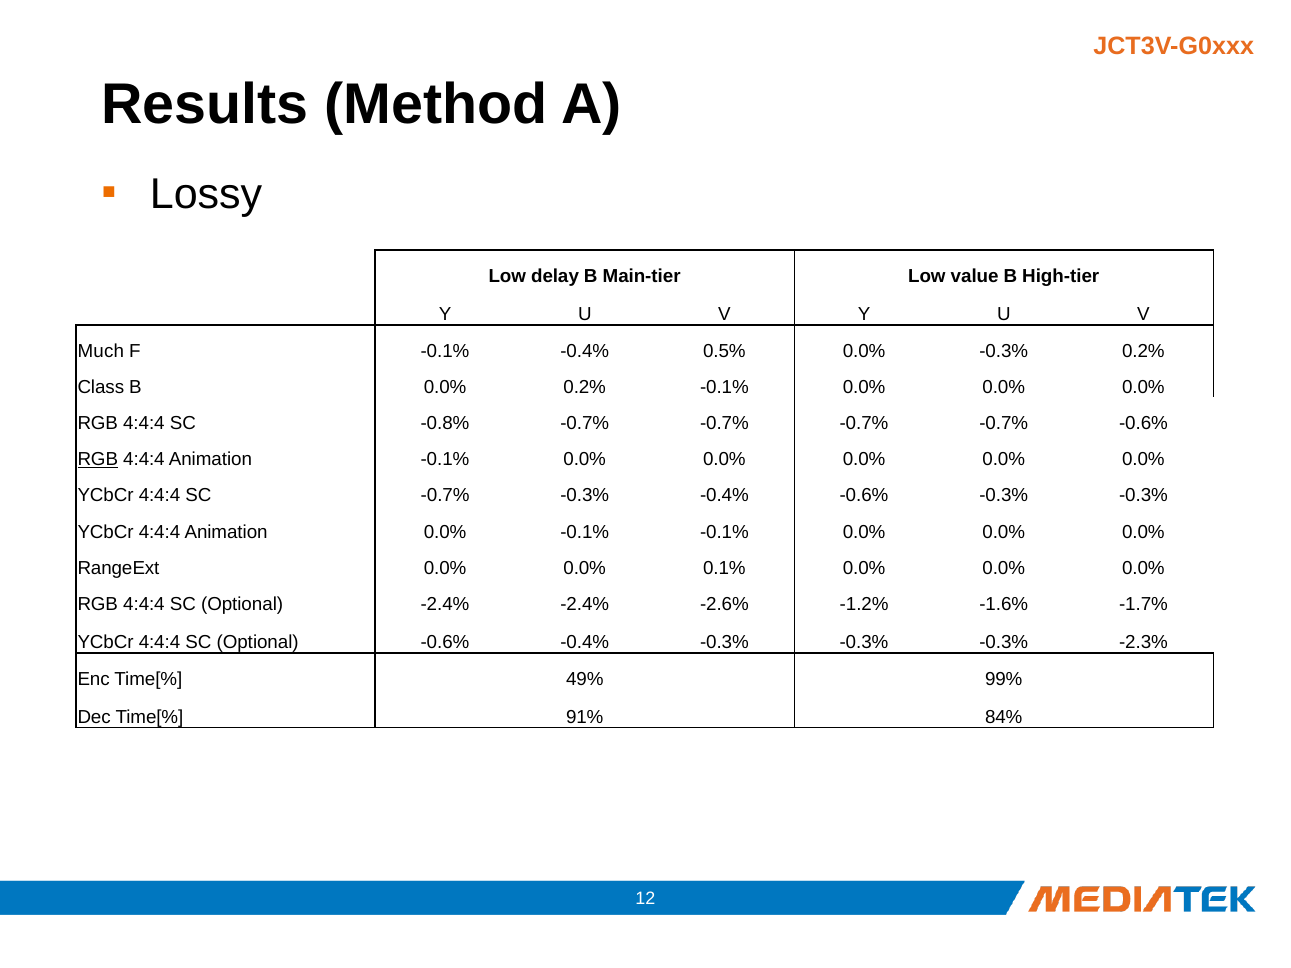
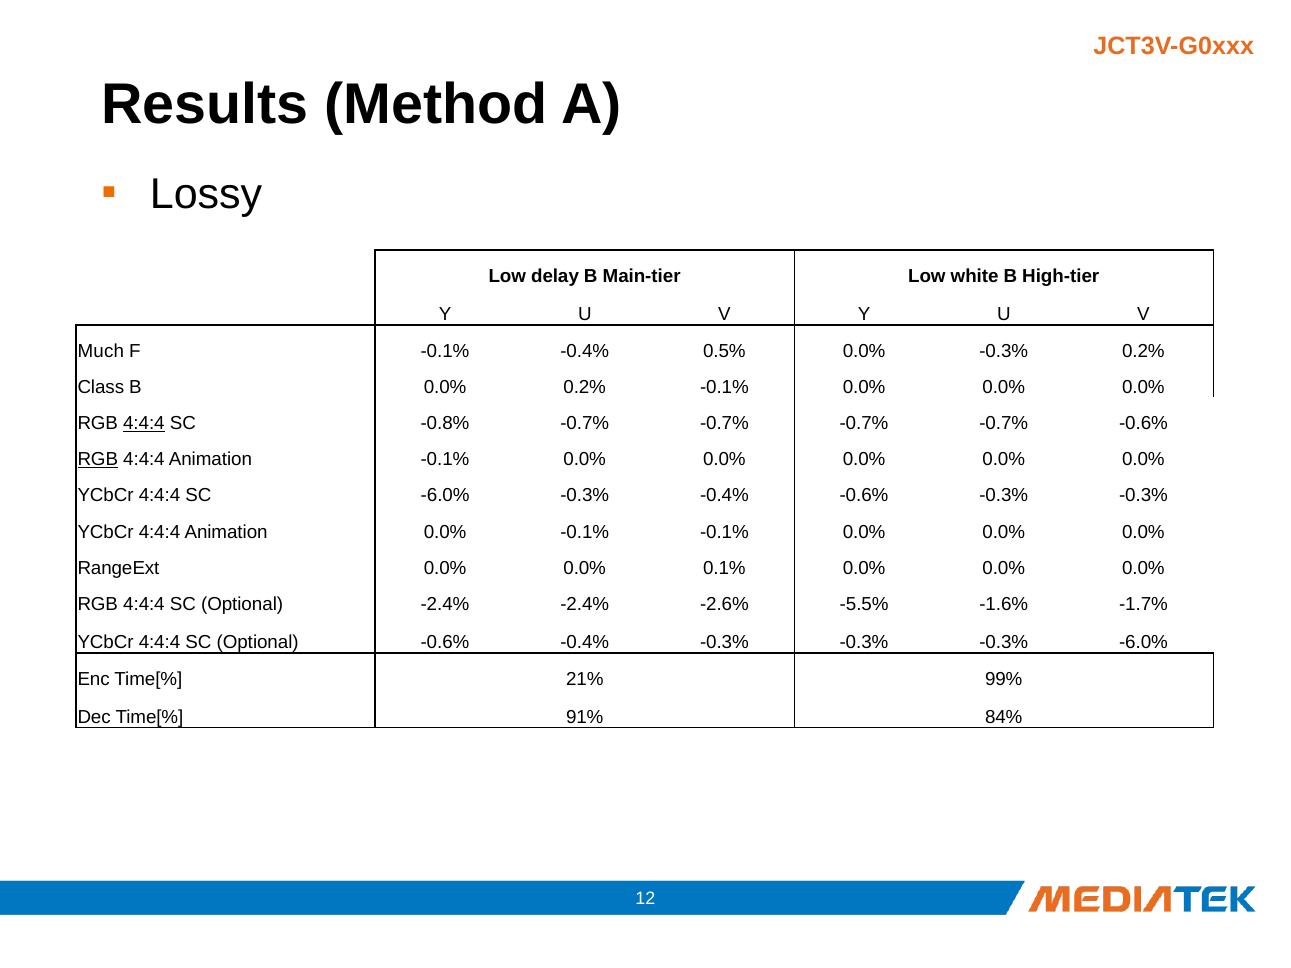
value: value -> white (975, 276)
4:4:4 underline: none -> present (144, 423)
SC -0.7%: -0.7% -> -6.0% (445, 496)
-1.2%: -1.2% -> -5.5% (864, 604)
-0.3% -2.3%: -2.3% -> -6.0% (1143, 643)
49%: 49% -> 21% (585, 679)
